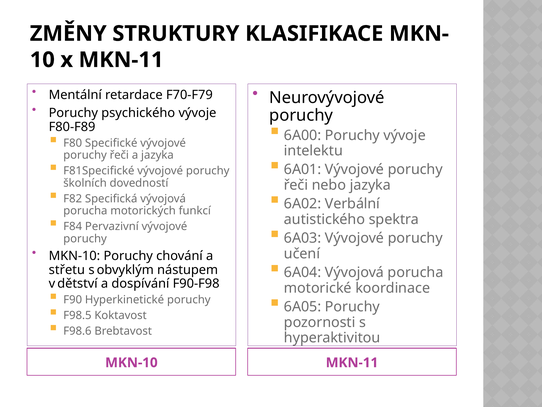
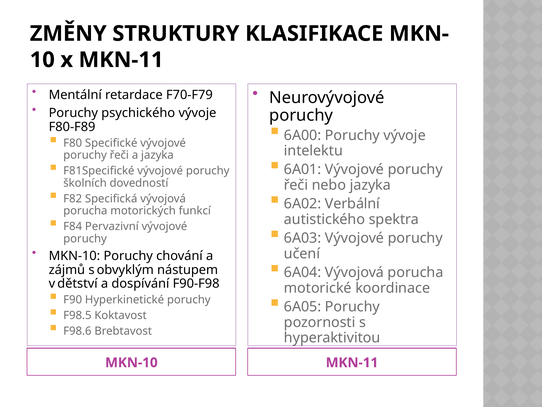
střetu: střetu -> zájmů (67, 270)
